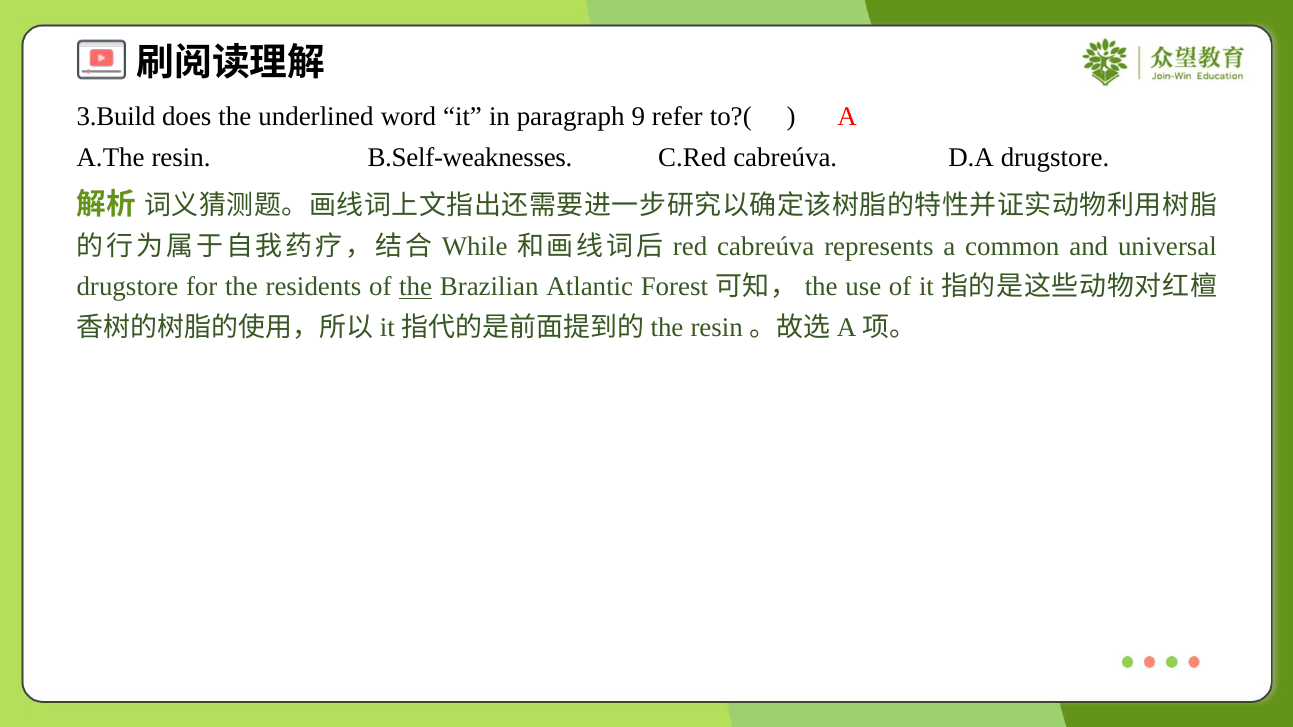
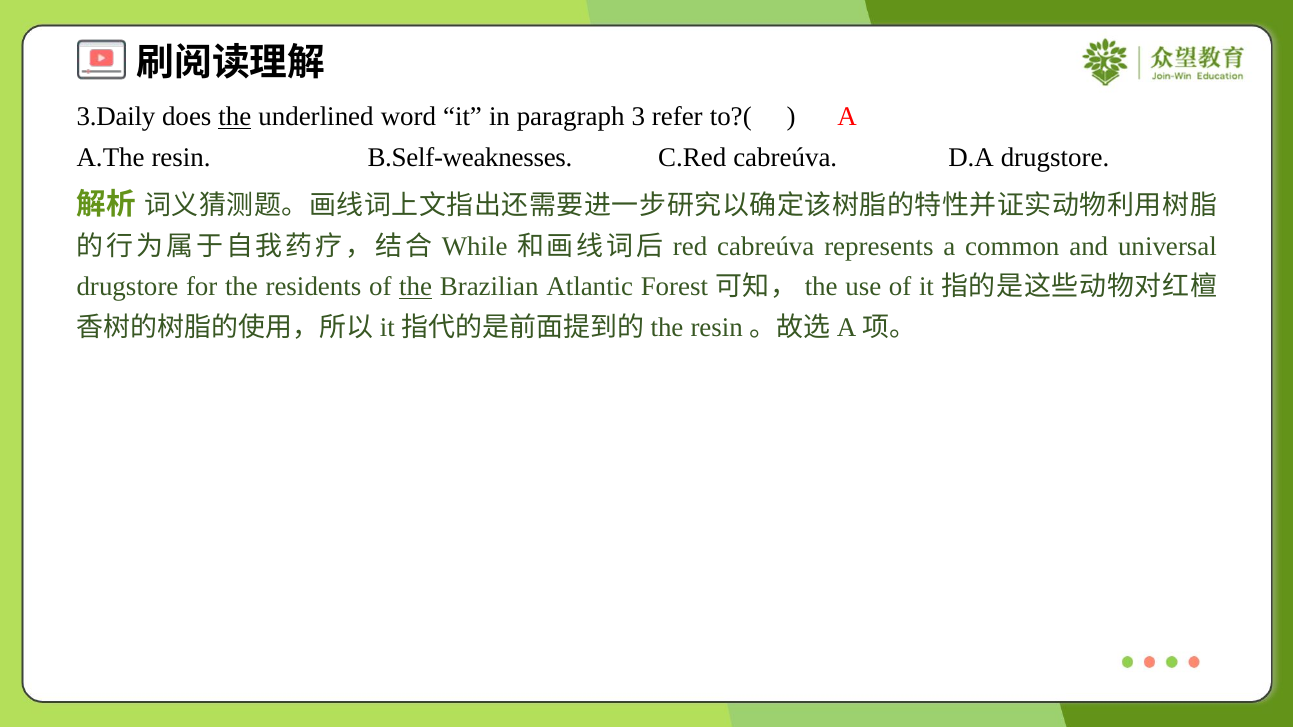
3.Build: 3.Build -> 3.Daily (116, 117)
the underline: none -> present (235, 117)
9: 9 -> 3 (638, 117)
